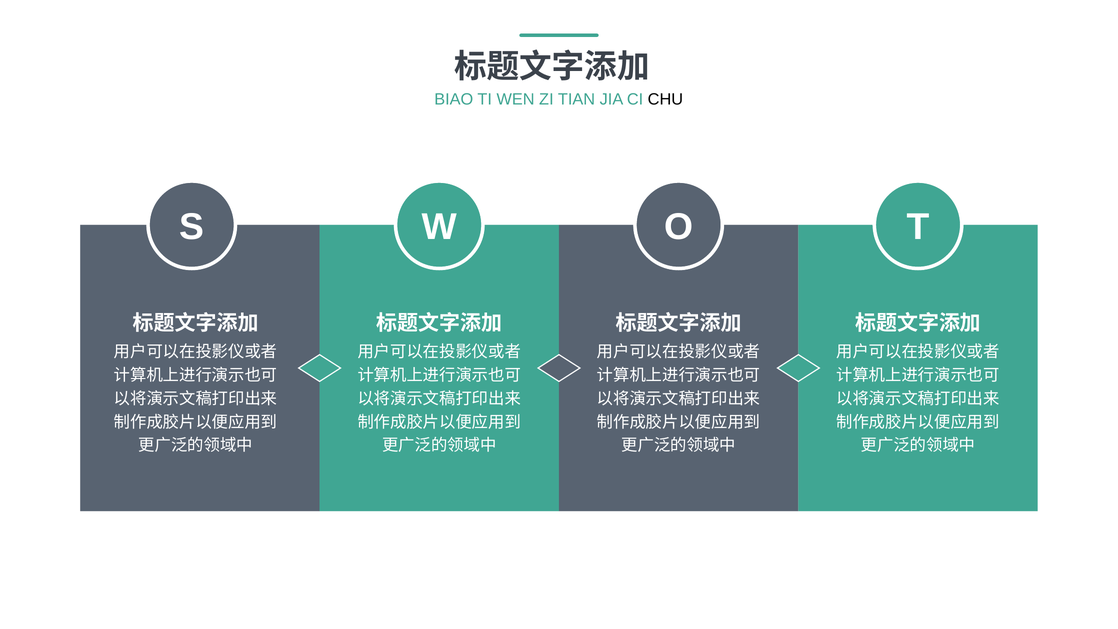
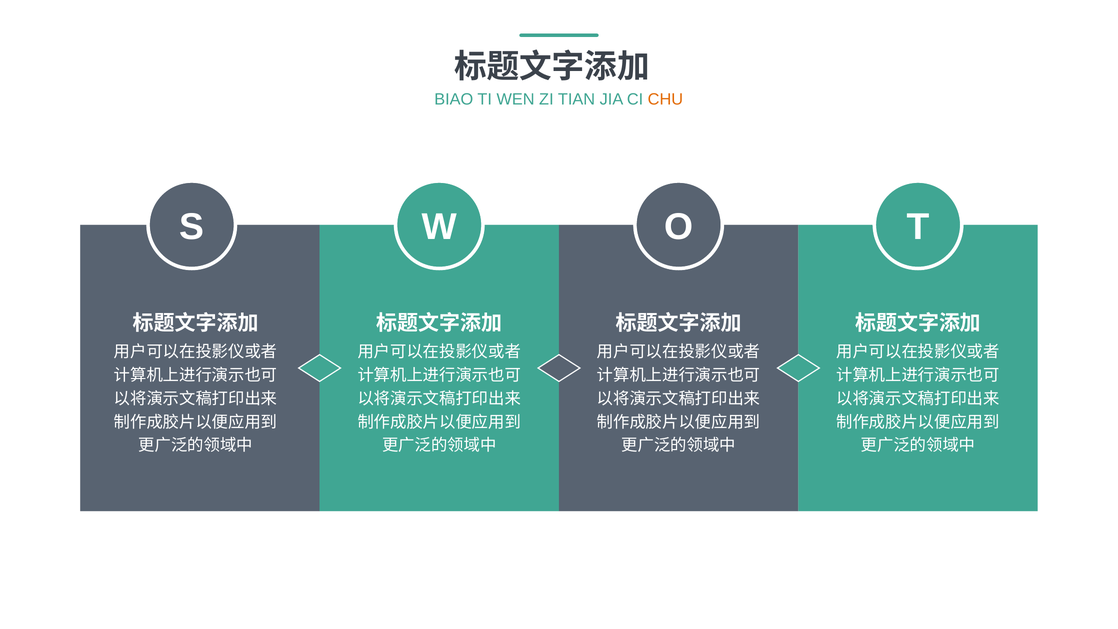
CHU colour: black -> orange (665, 99)
